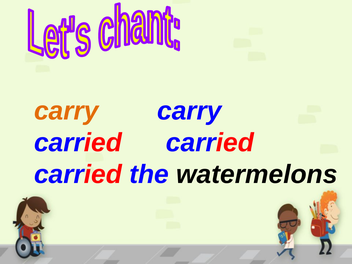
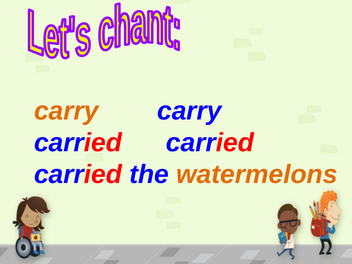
watermelons colour: black -> orange (257, 174)
